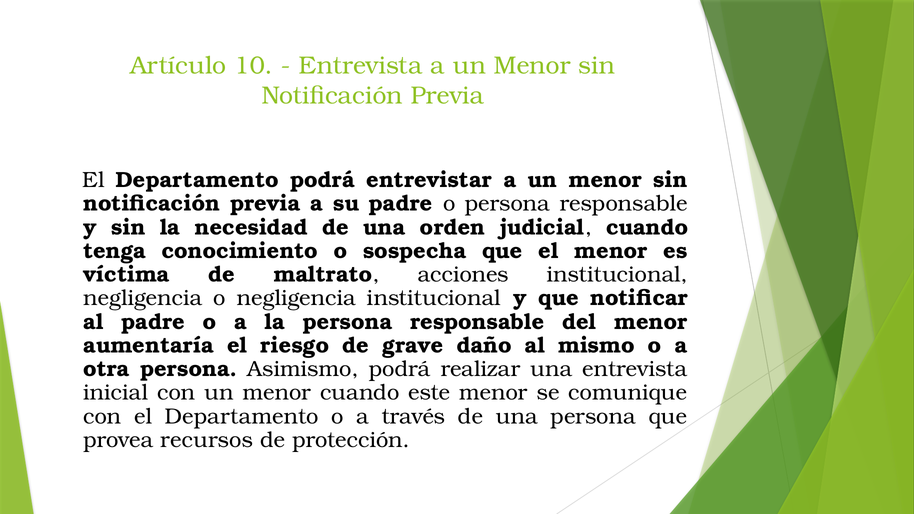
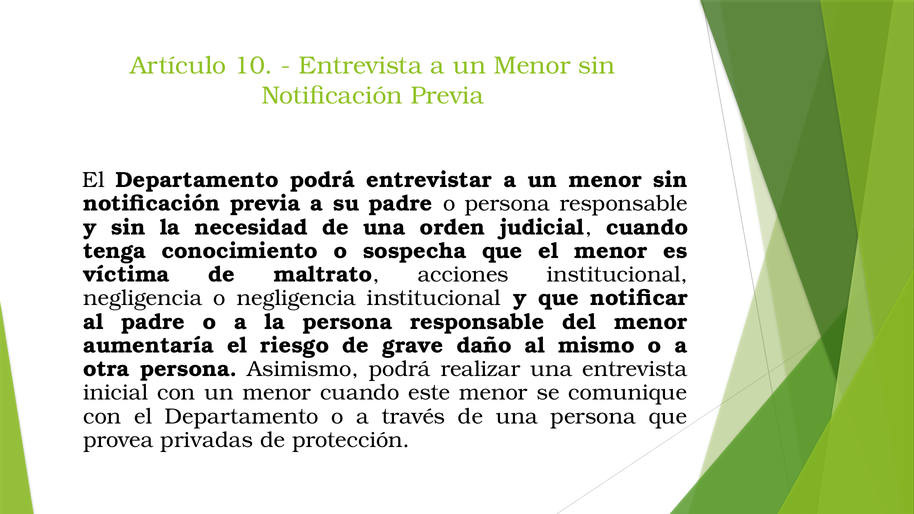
recursos: recursos -> privadas (207, 440)
